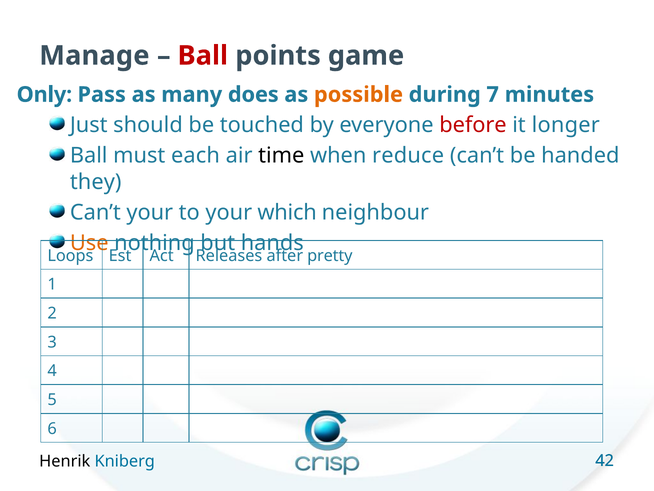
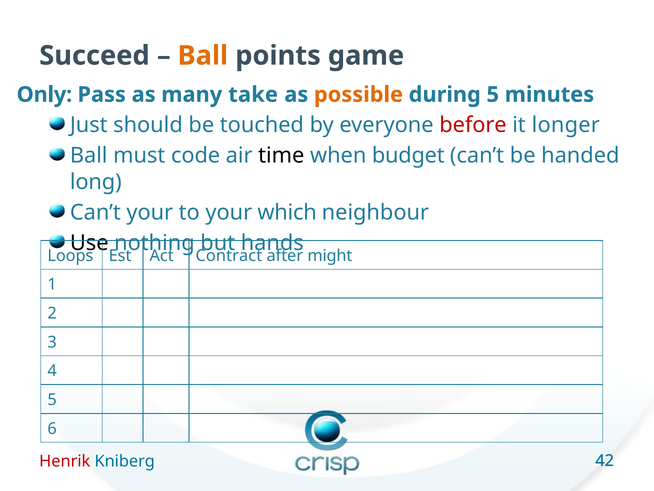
Manage: Manage -> Succeed (94, 56)
Ball colour: red -> orange (203, 56)
does: does -> take (253, 95)
during 7: 7 -> 5 (493, 95)
each: each -> code (196, 156)
reduce: reduce -> budget (408, 156)
they: they -> long (96, 182)
Use colour: orange -> black (89, 243)
Releases: Releases -> Contract (229, 255)
pretty: pretty -> might (330, 255)
Henrik colour: black -> red (65, 461)
